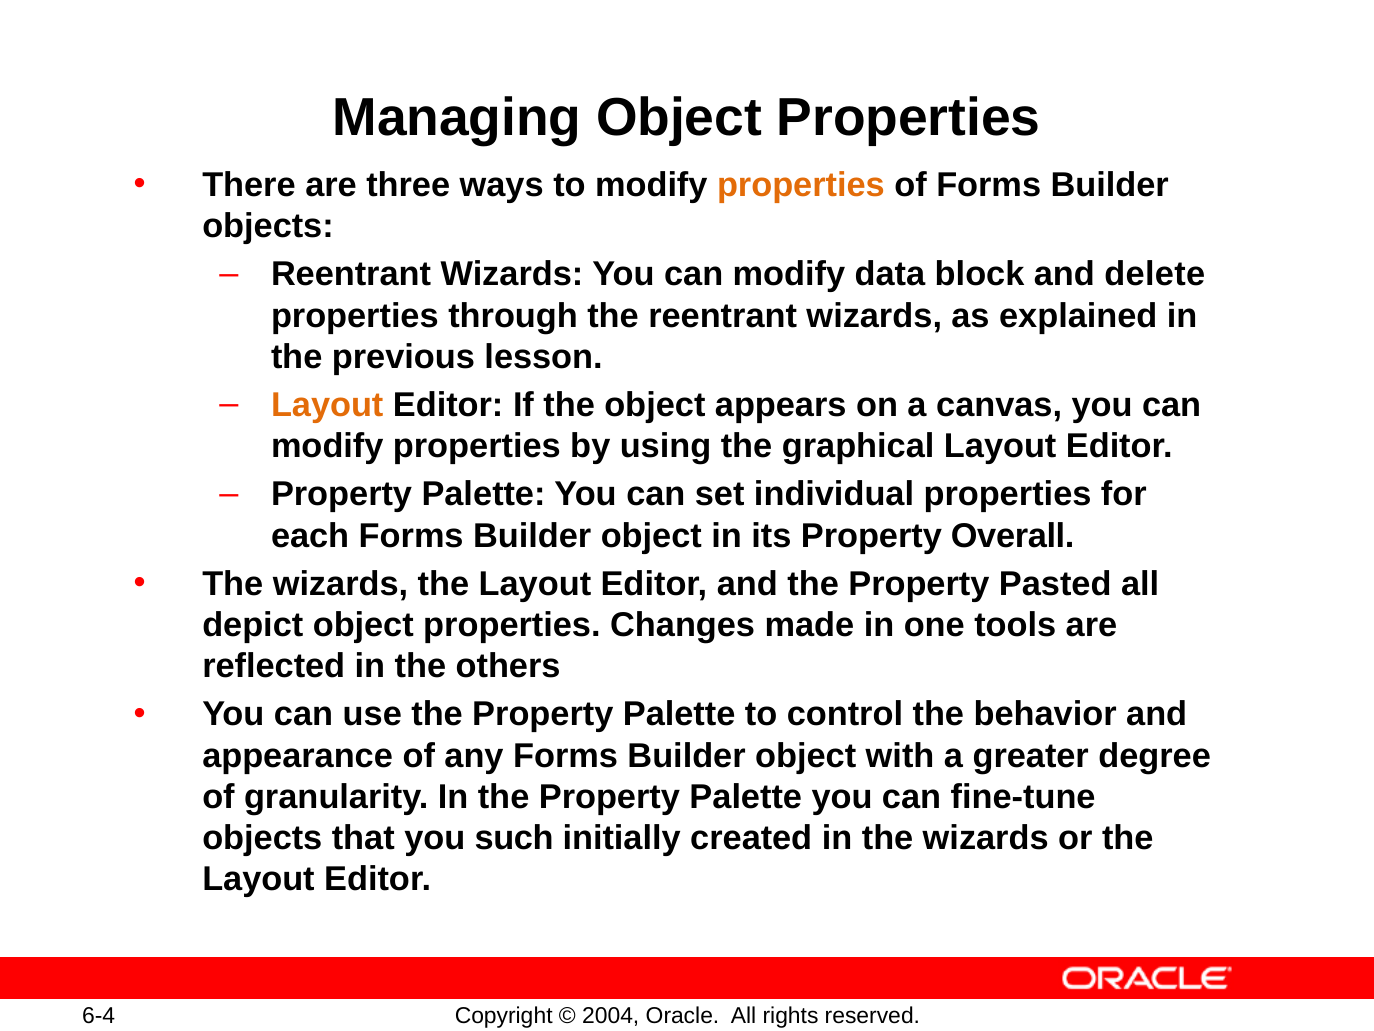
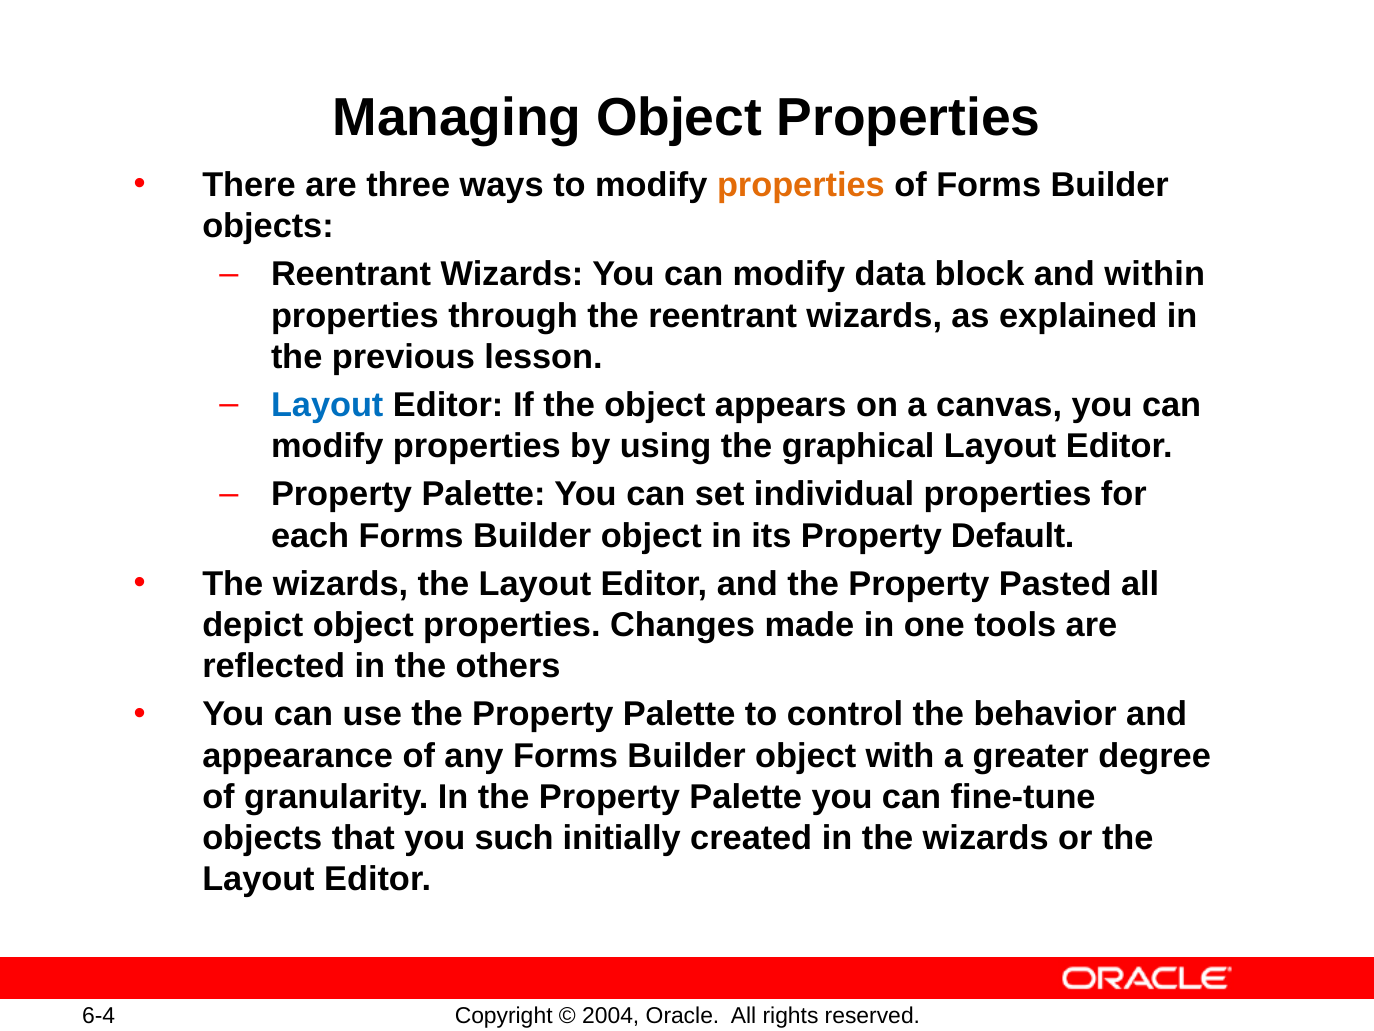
delete: delete -> within (1155, 275)
Layout colour: orange -> blue (327, 405)
Overall: Overall -> Default (1013, 536)
